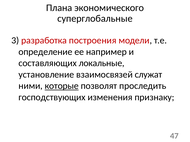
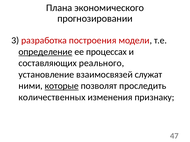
суперглобальные: суперглобальные -> прогнозировании (95, 19)
определение underline: none -> present (45, 52)
например: например -> процессах (106, 52)
локальные: локальные -> реального (102, 63)
господствующих: господствующих -> количественных (52, 98)
